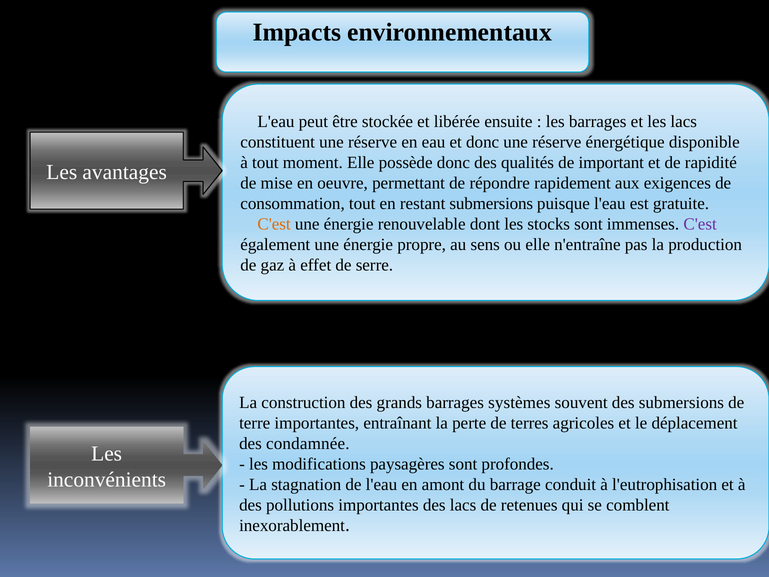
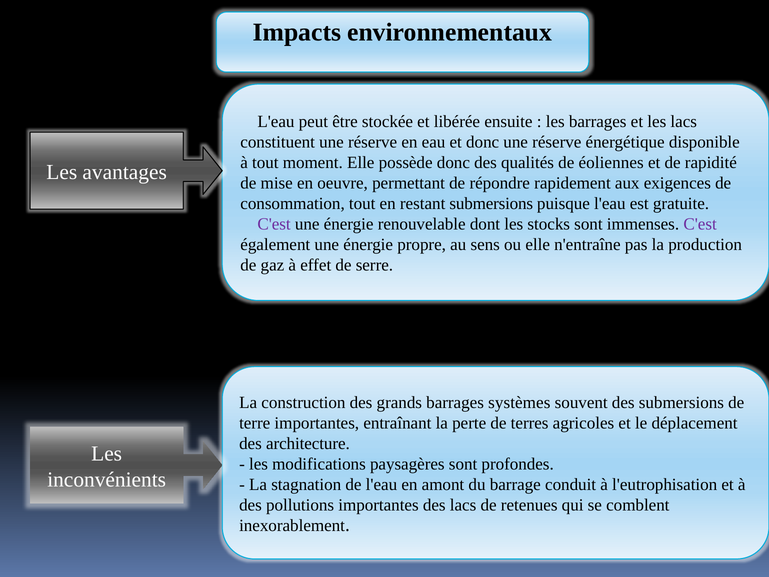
important: important -> éoliennes (611, 163)
C'est colour: orange -> purple (274, 224)
condamnée: condamnée -> architecture (308, 443)
